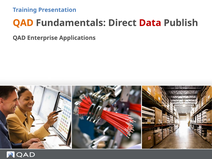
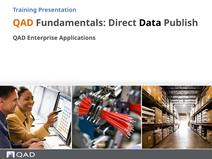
Data colour: red -> black (150, 23)
